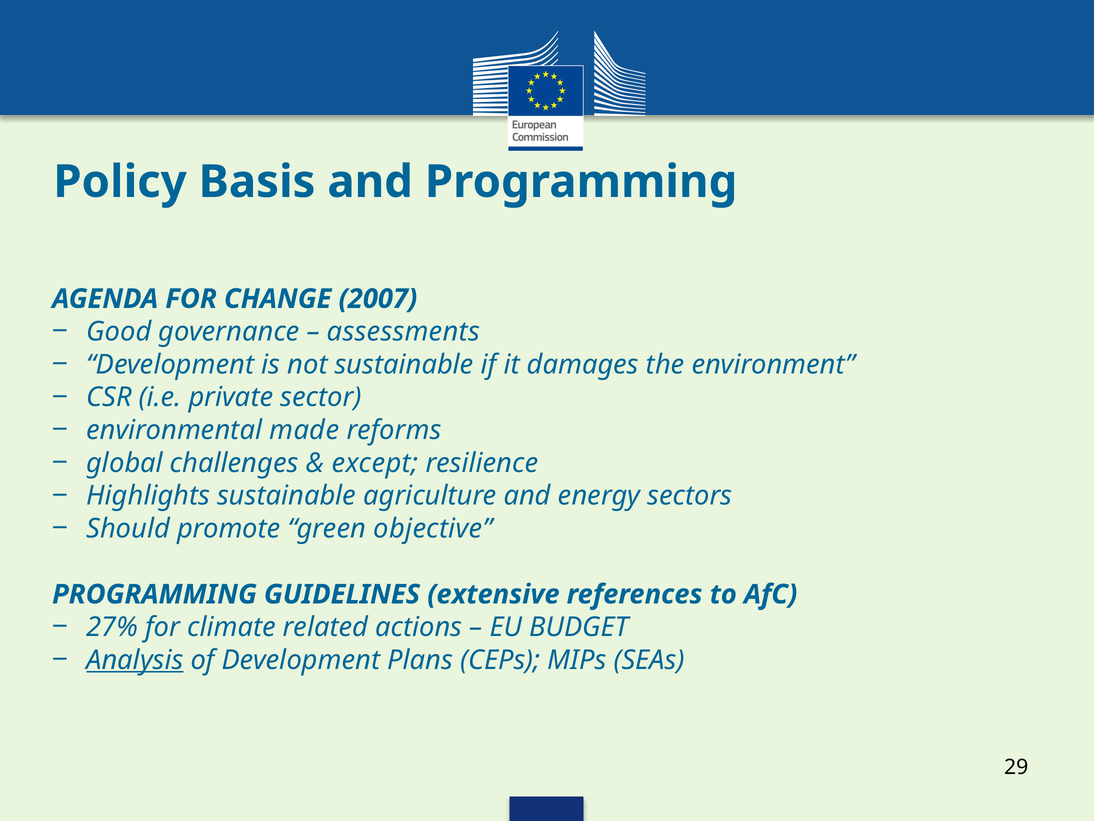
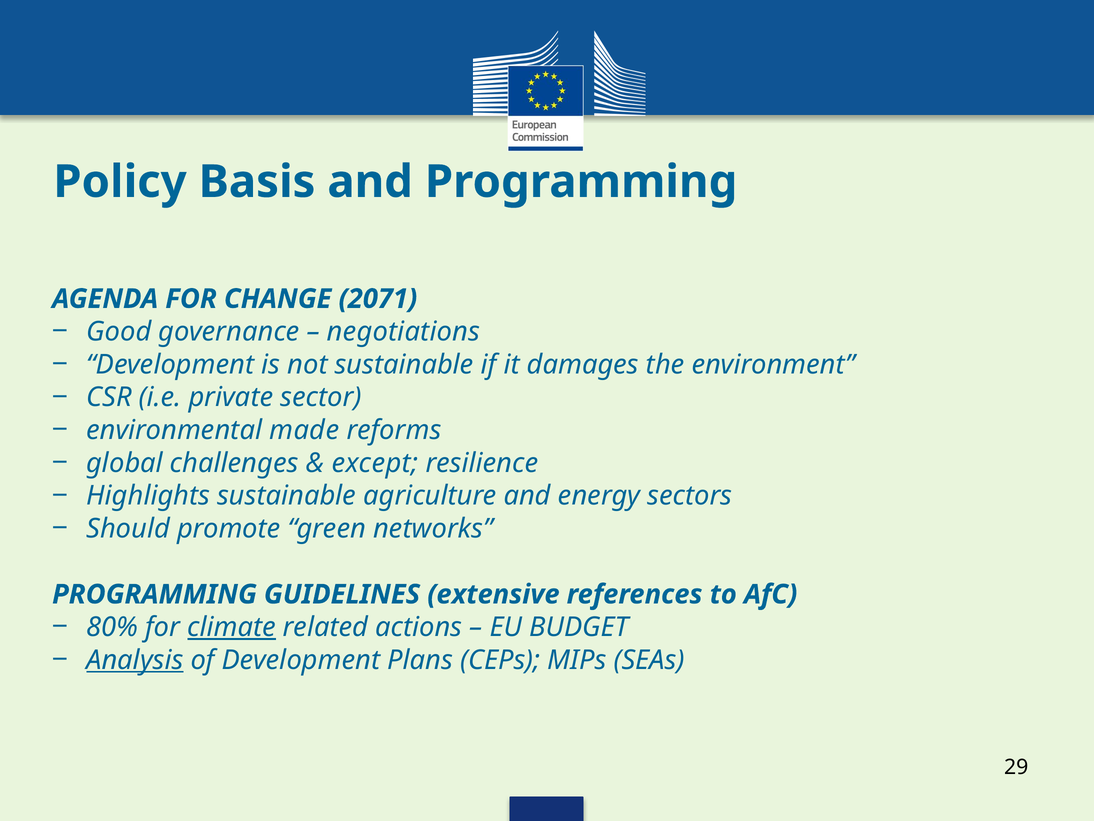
2007: 2007 -> 2071 (378, 299)
assessments: assessments -> negotiations (404, 331)
objective: objective -> networks (433, 528)
27%: 27% -> 80% (112, 627)
climate underline: none -> present (232, 627)
